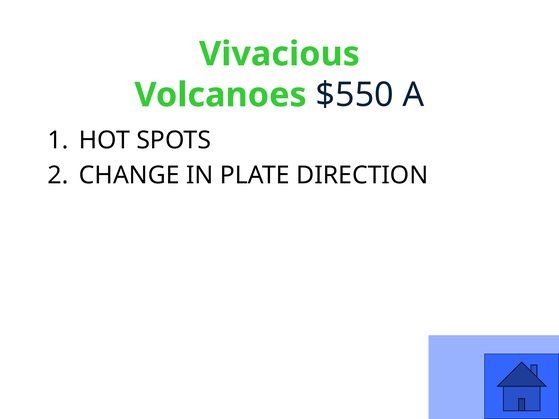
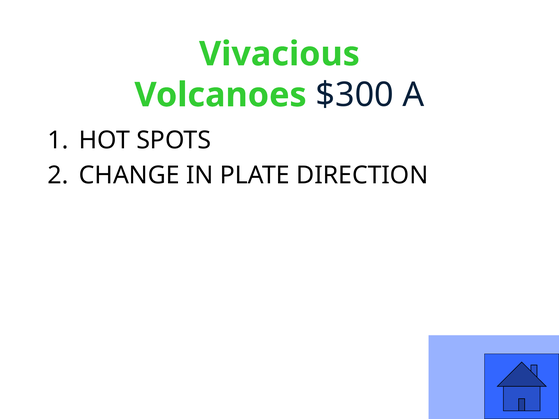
$550: $550 -> $300 (355, 95)
